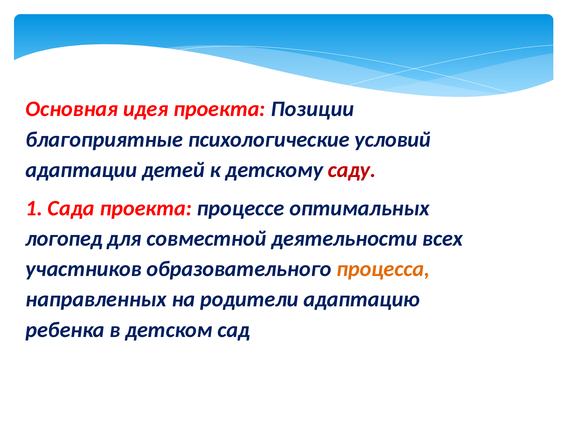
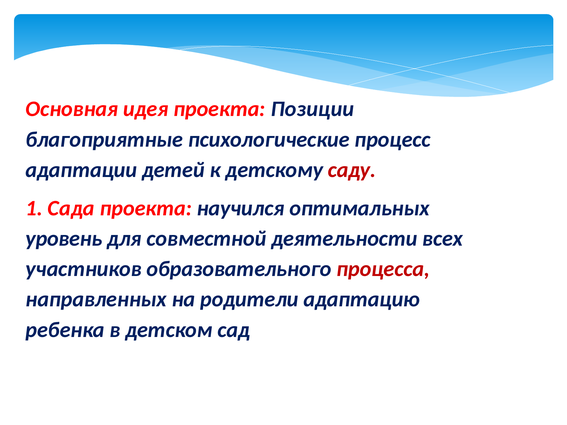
условий: условий -> процесс (393, 140)
процессе: процессе -> научился (241, 208)
логопед: логопед -> уровень (64, 239)
процесса colour: orange -> red (383, 269)
